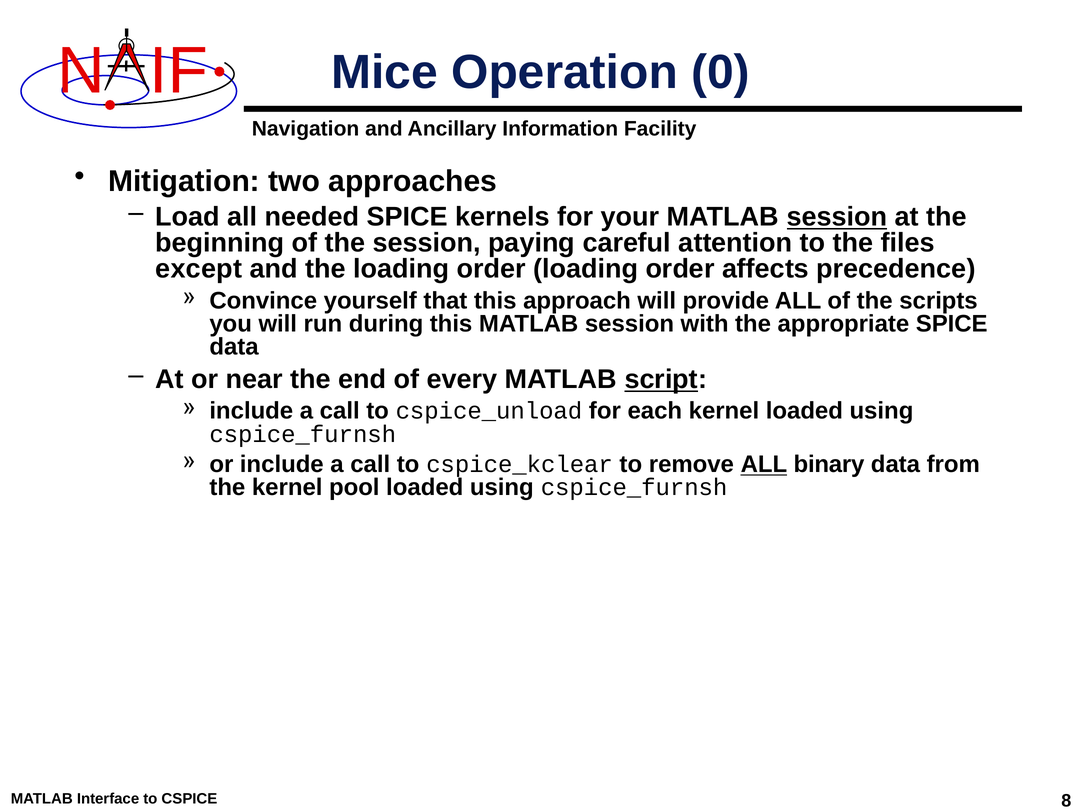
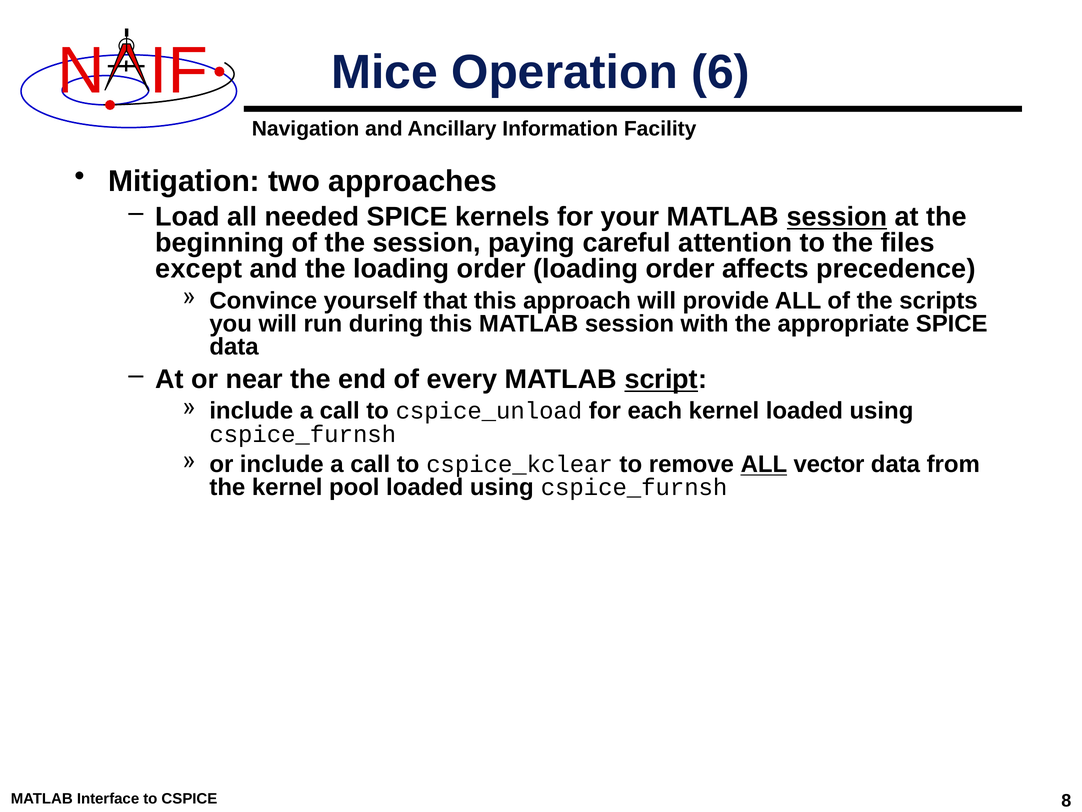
0: 0 -> 6 (721, 72)
binary: binary -> vector (829, 464)
